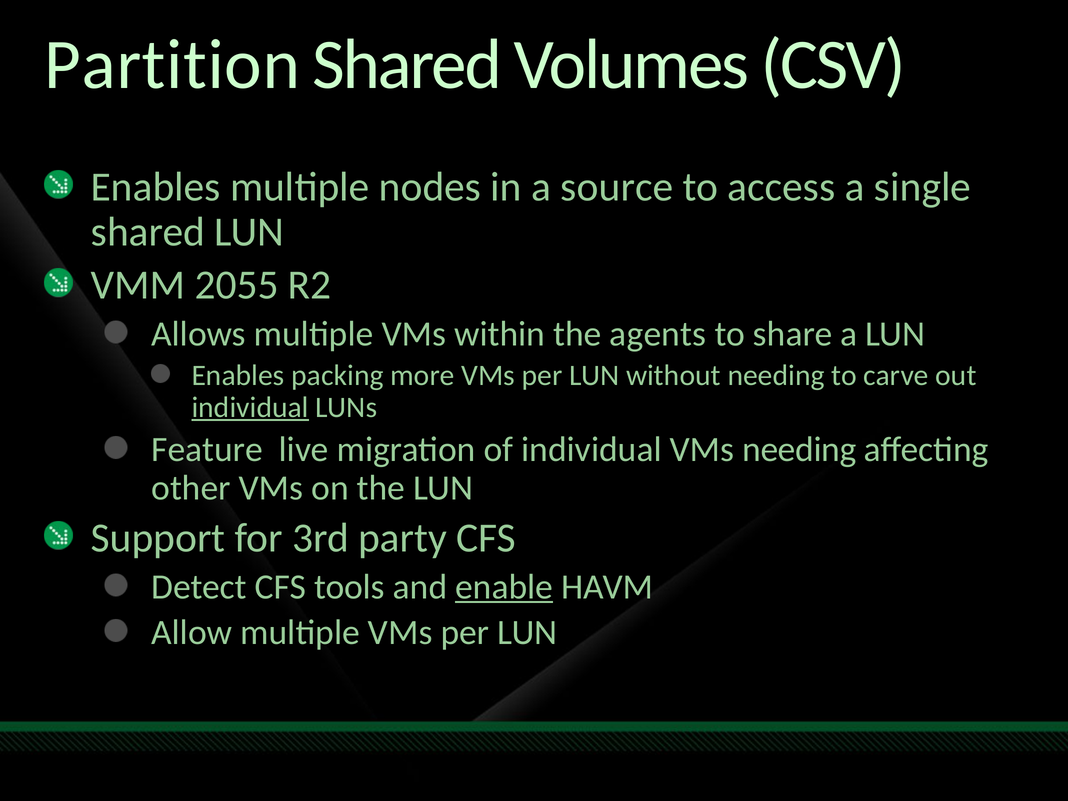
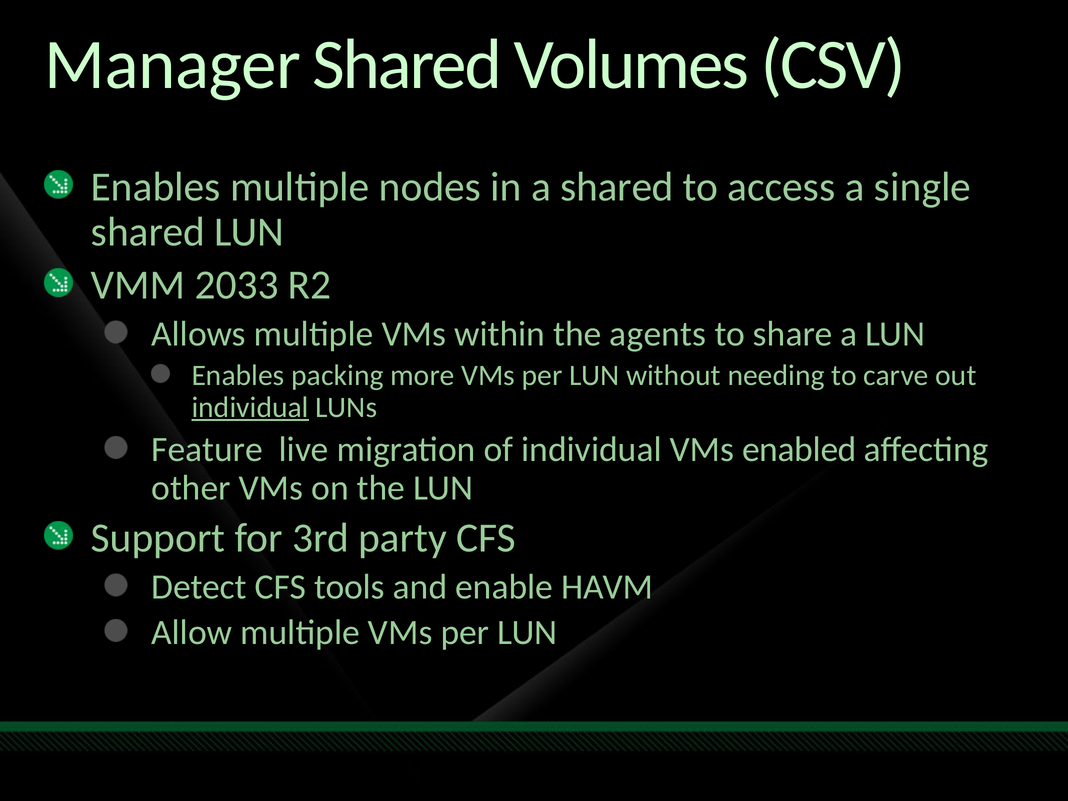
Partition: Partition -> Manager (173, 65)
a source: source -> shared (617, 187)
2055: 2055 -> 2033 (237, 285)
VMs needing: needing -> enabled (799, 450)
enable underline: present -> none (504, 587)
